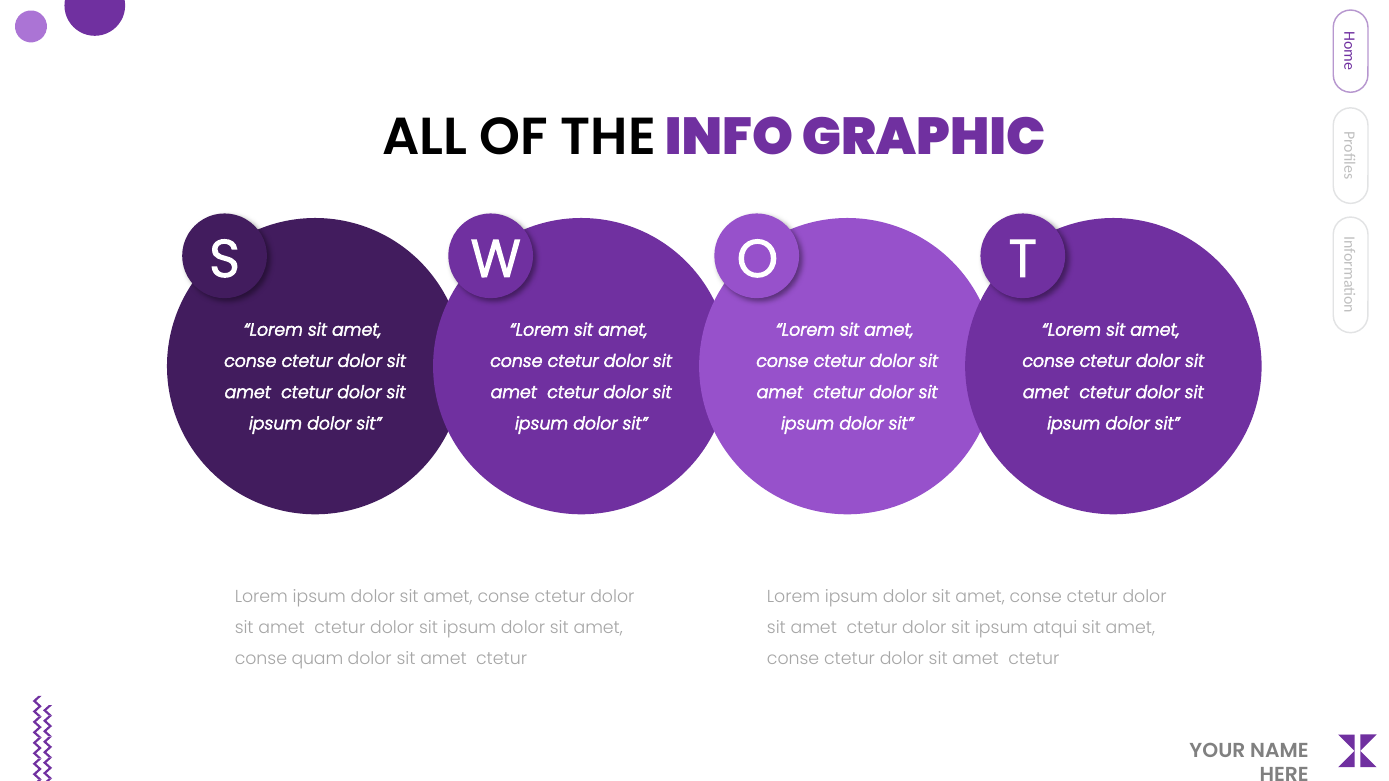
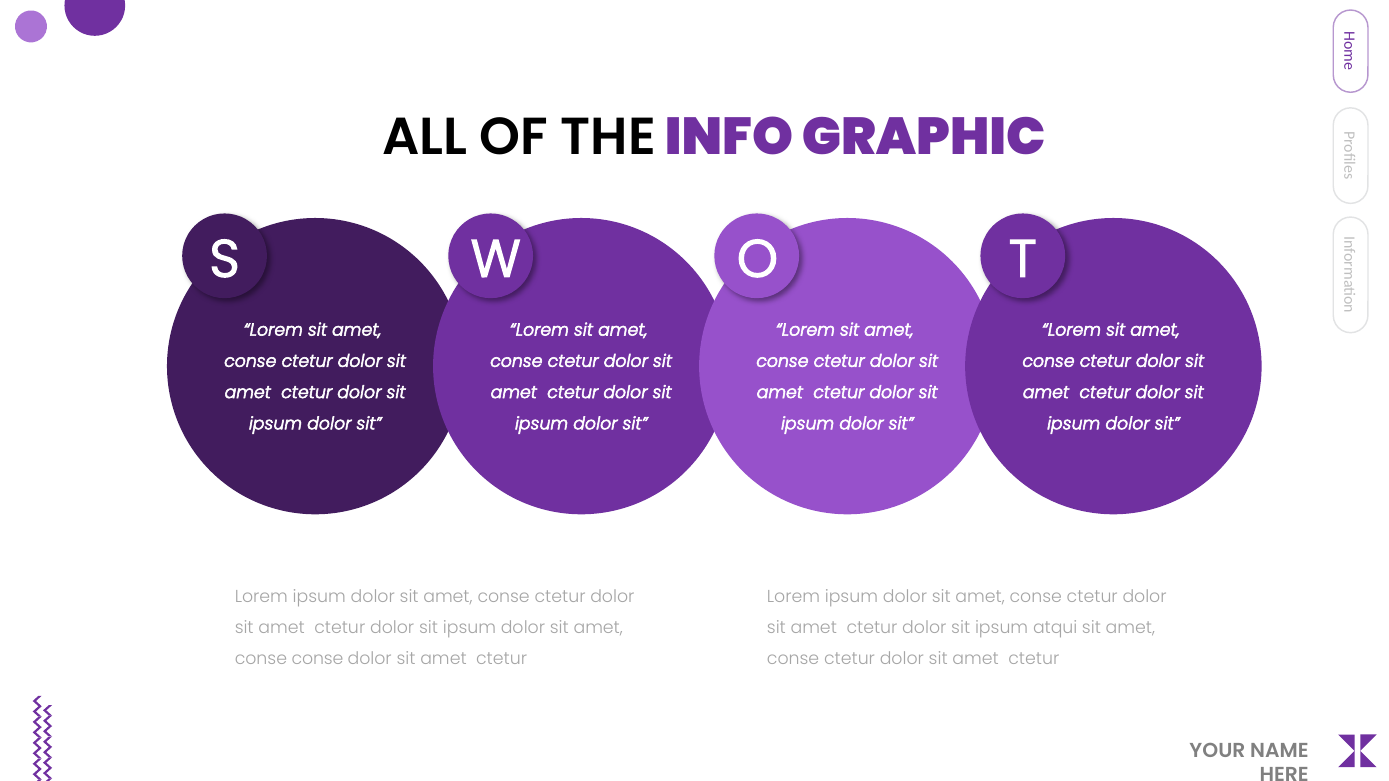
conse quam: quam -> conse (317, 659)
